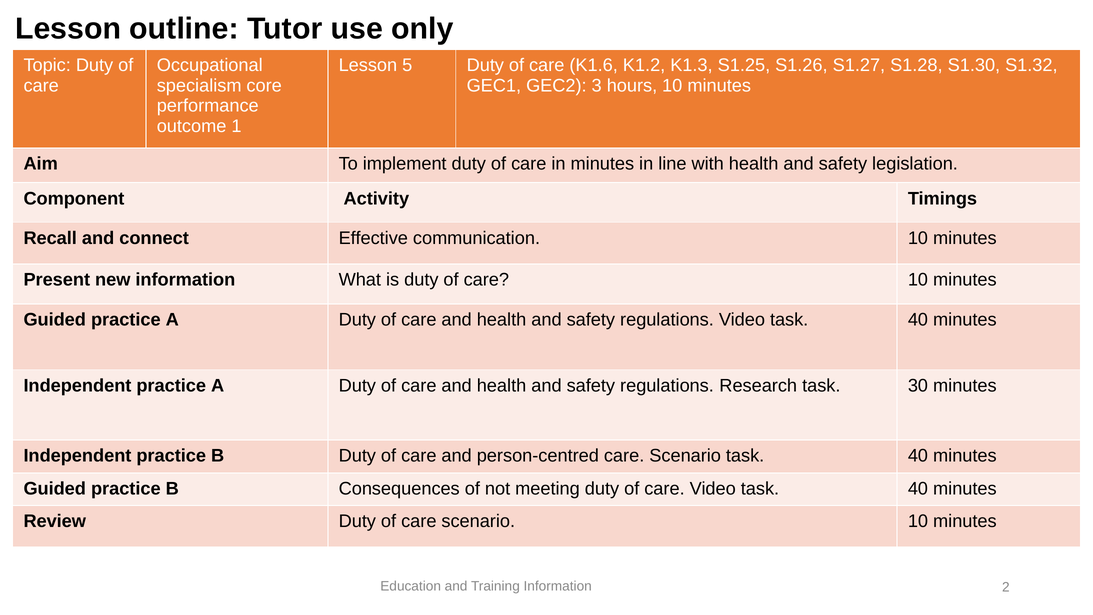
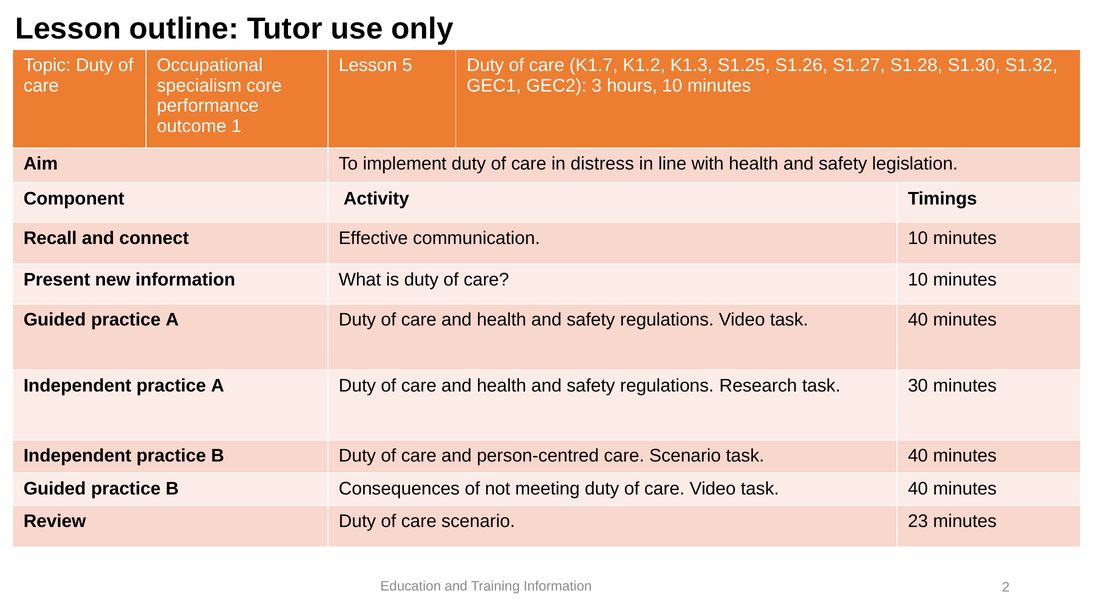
K1.6: K1.6 -> K1.7 (594, 65)
in minutes: minutes -> distress (602, 164)
scenario 10: 10 -> 23 (918, 521)
